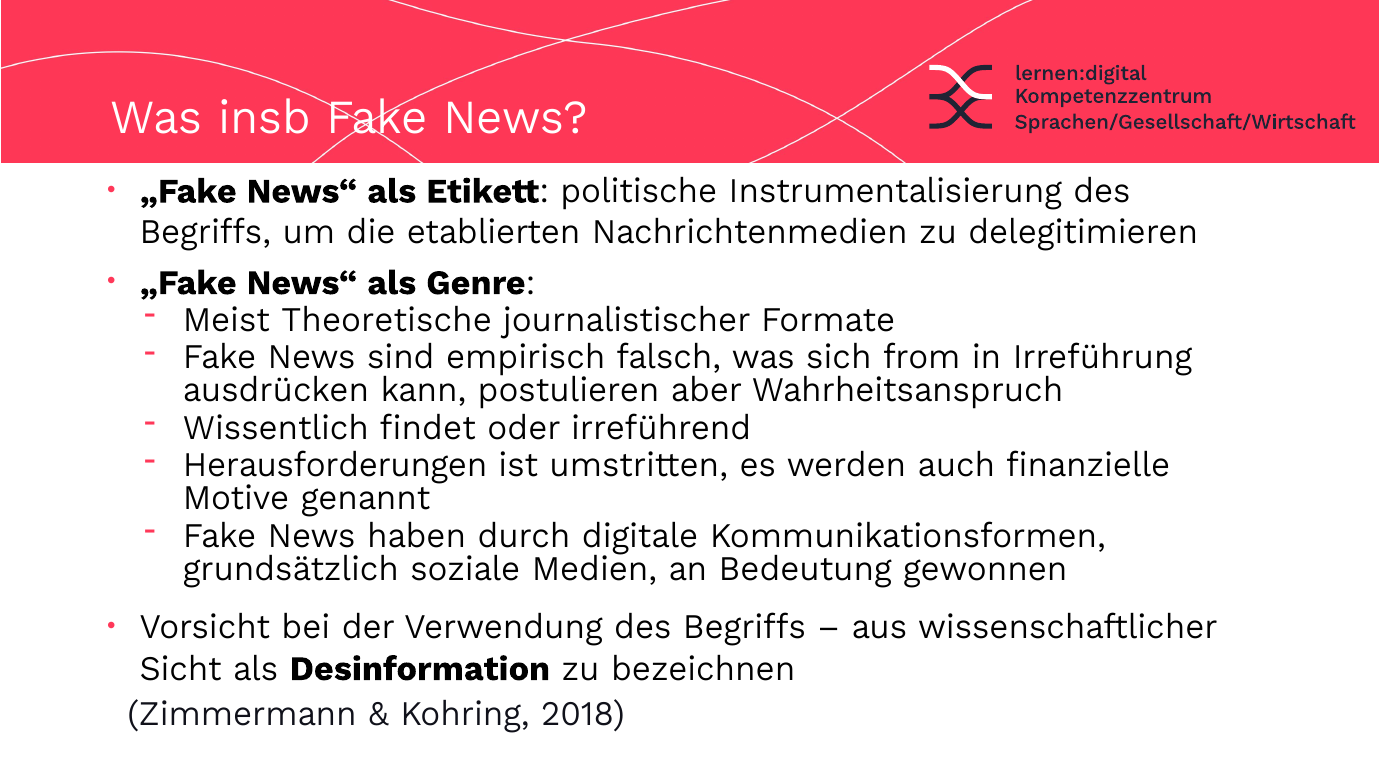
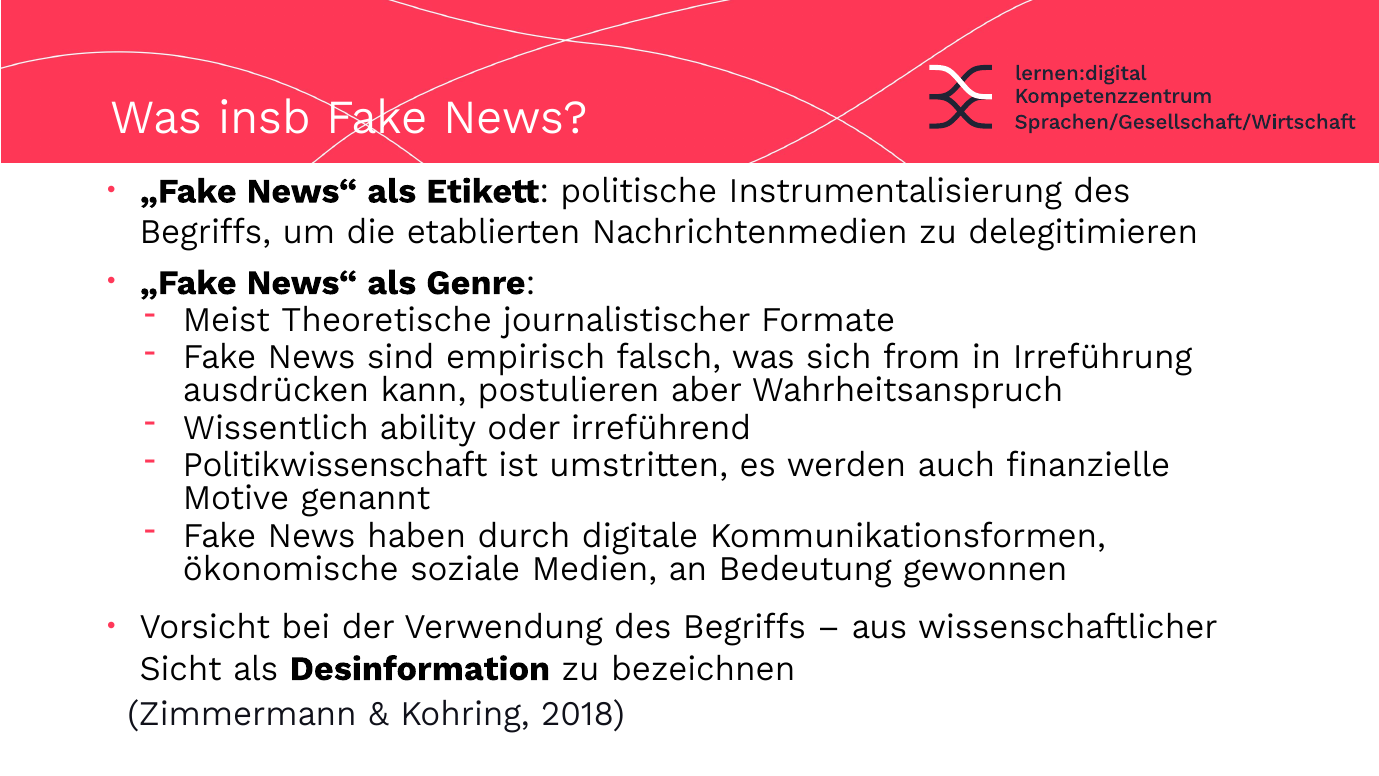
findet: findet -> ability (428, 428)
Herausforderungen: Herausforderungen -> Politikwissenschaft (335, 465)
grundsätzlich: grundsätzlich -> ökonomische (291, 568)
